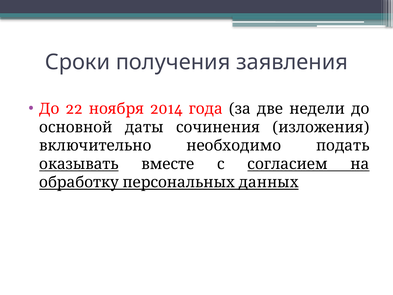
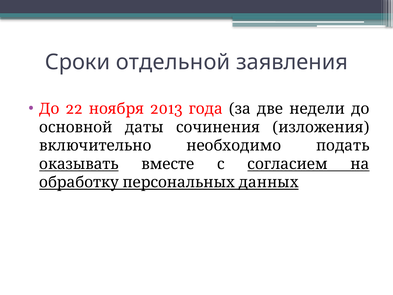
получения: получения -> отдельной (173, 62)
2014: 2014 -> 2013 (166, 109)
